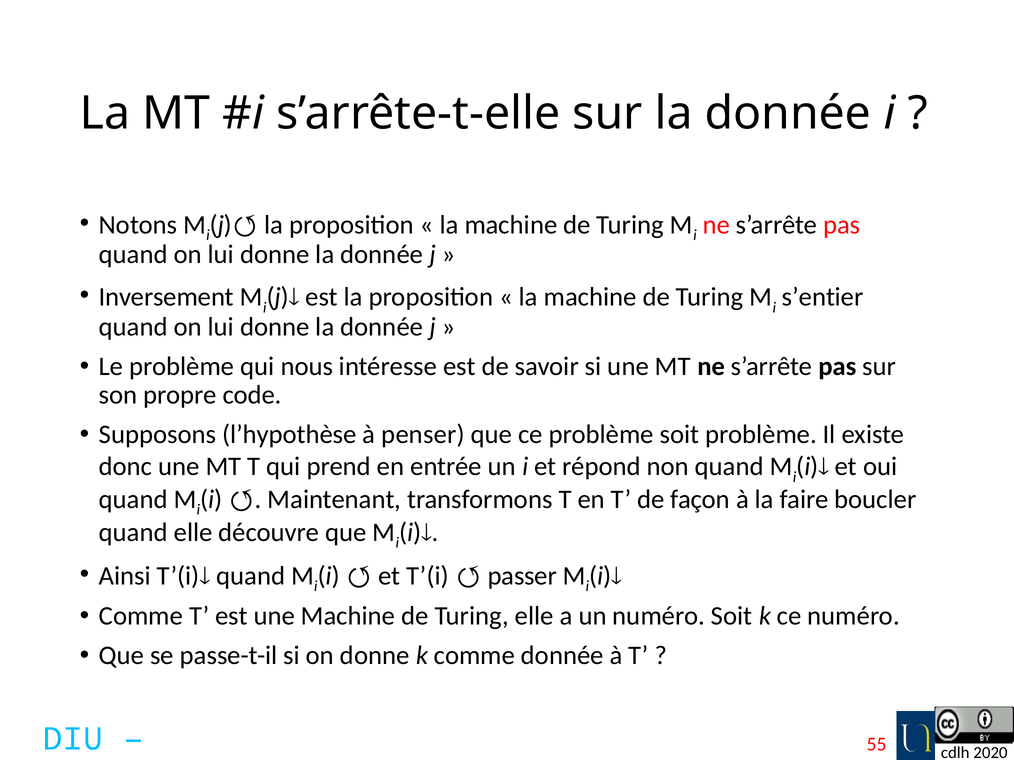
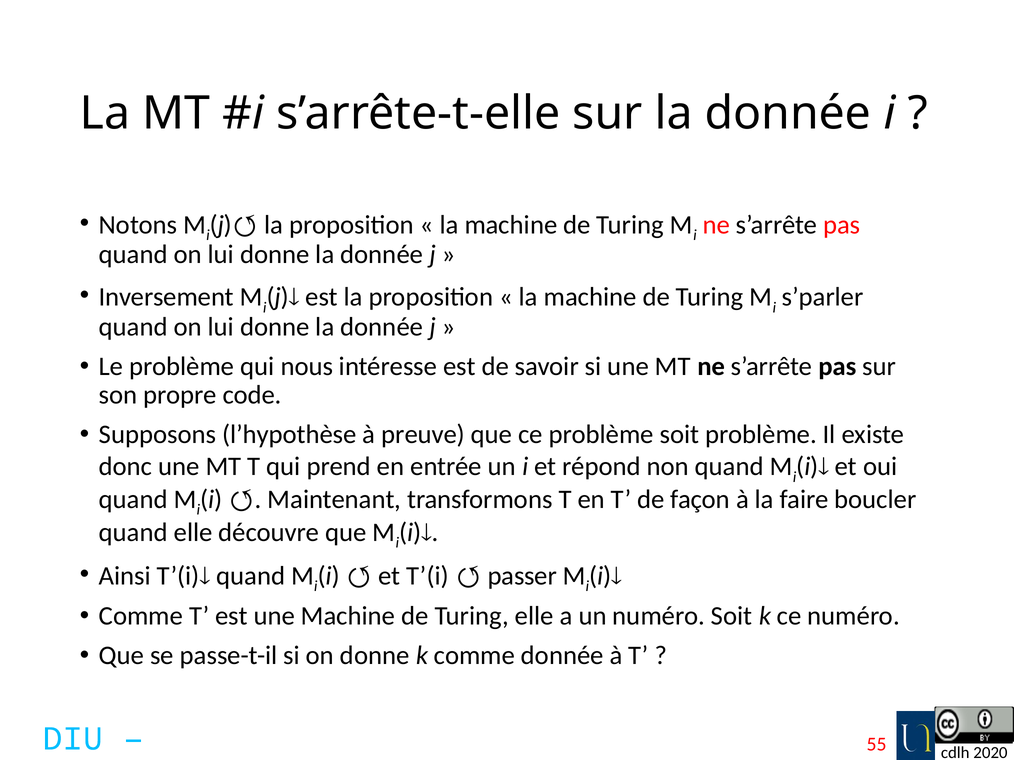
s’entier: s’entier -> s’parler (823, 297)
penser: penser -> preuve (423, 435)
